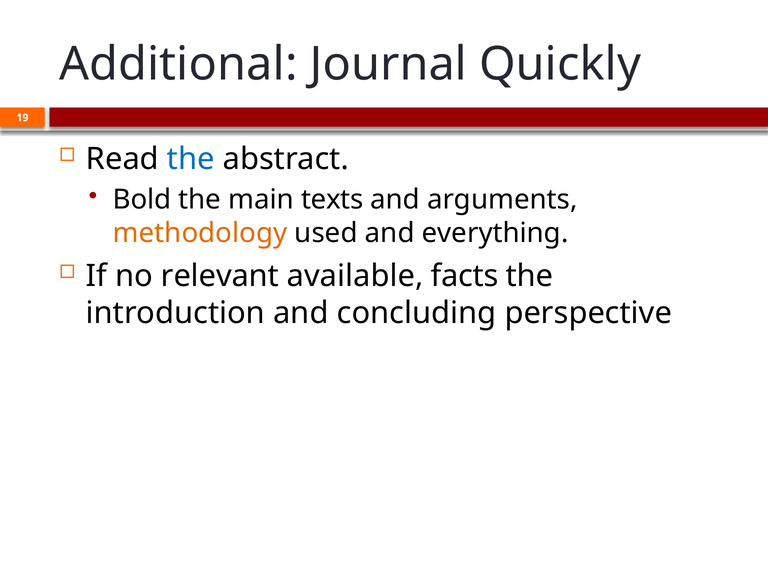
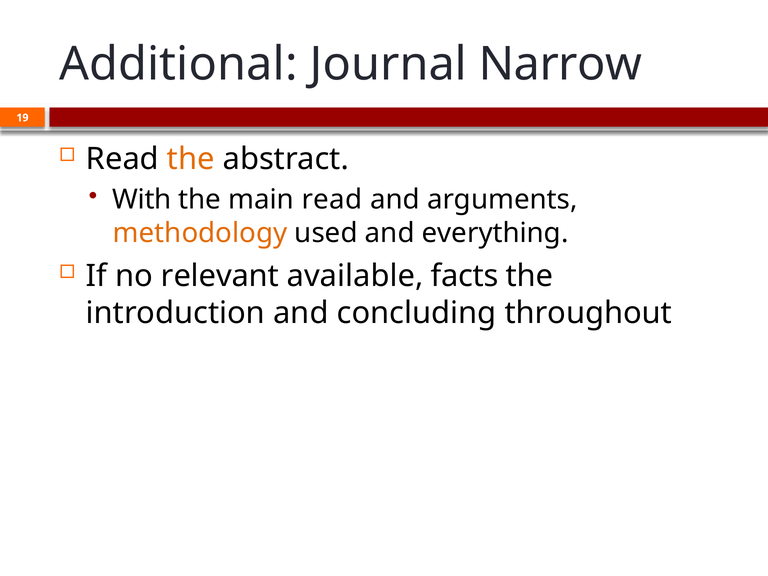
Quickly: Quickly -> Narrow (560, 64)
the colour: blue -> orange (191, 159)
Bold: Bold -> With (142, 200)
main texts: texts -> read (332, 200)
perspective: perspective -> throughout (588, 313)
